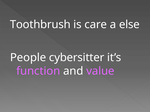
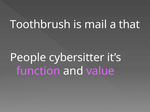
care: care -> mail (96, 25)
else: else -> that (129, 25)
